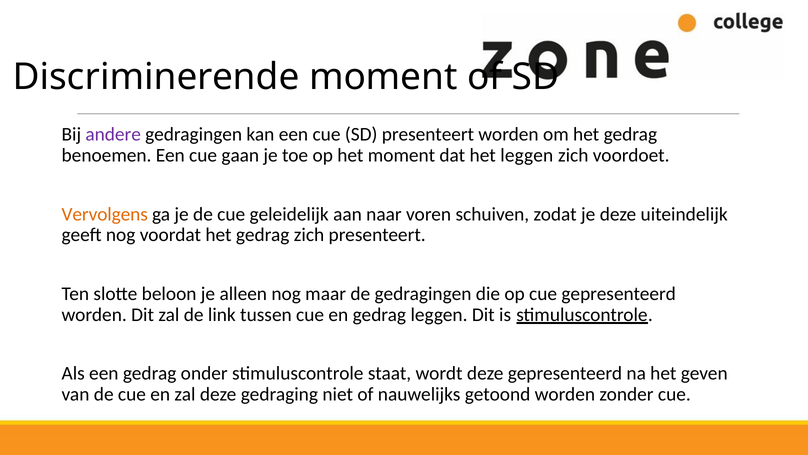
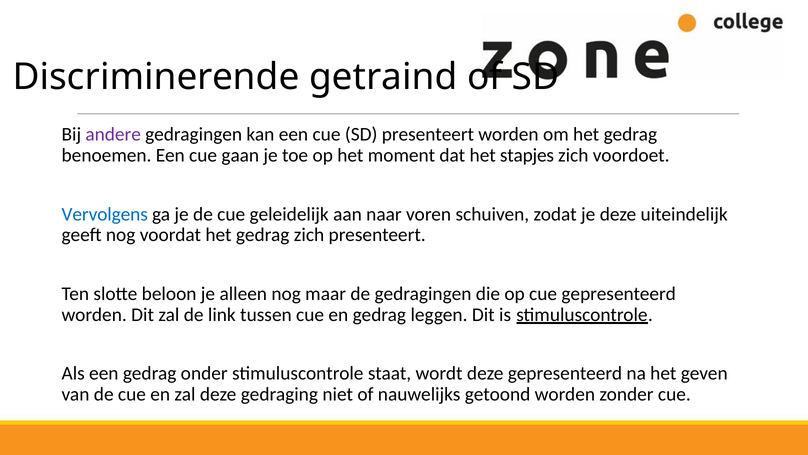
Discriminerende moment: moment -> getraind (383, 77)
het leggen: leggen -> stapjes (527, 155)
Vervolgens colour: orange -> blue (105, 214)
